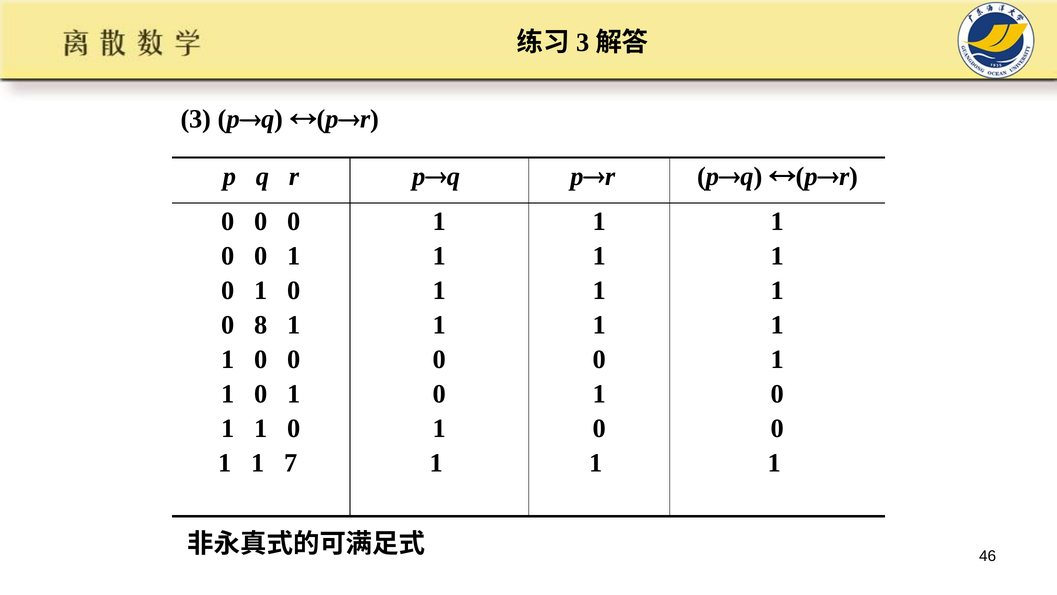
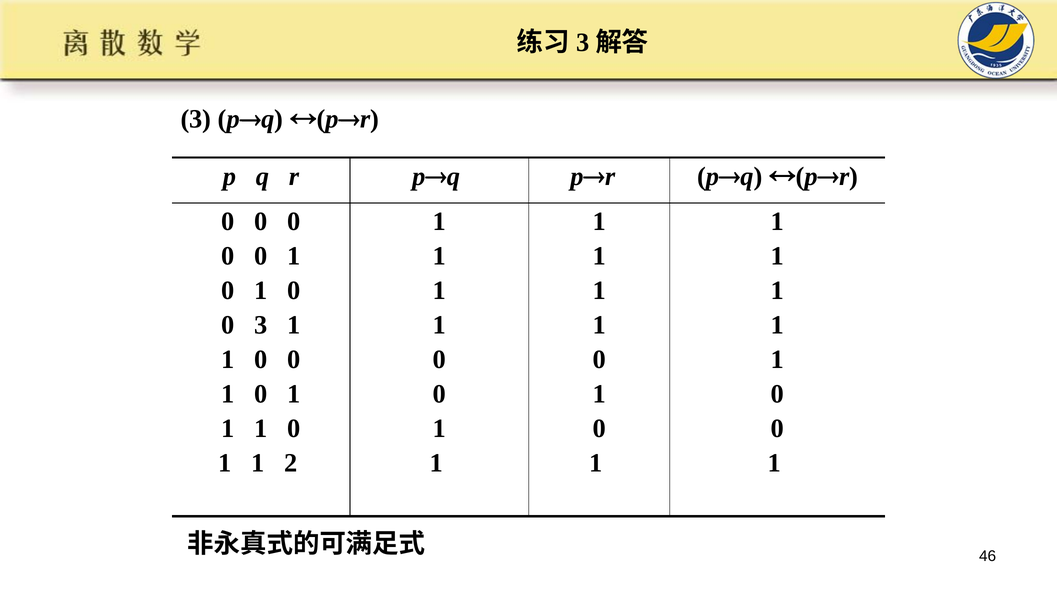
0 8: 8 -> 3 (261, 325)
7: 7 -> 2 (291, 463)
